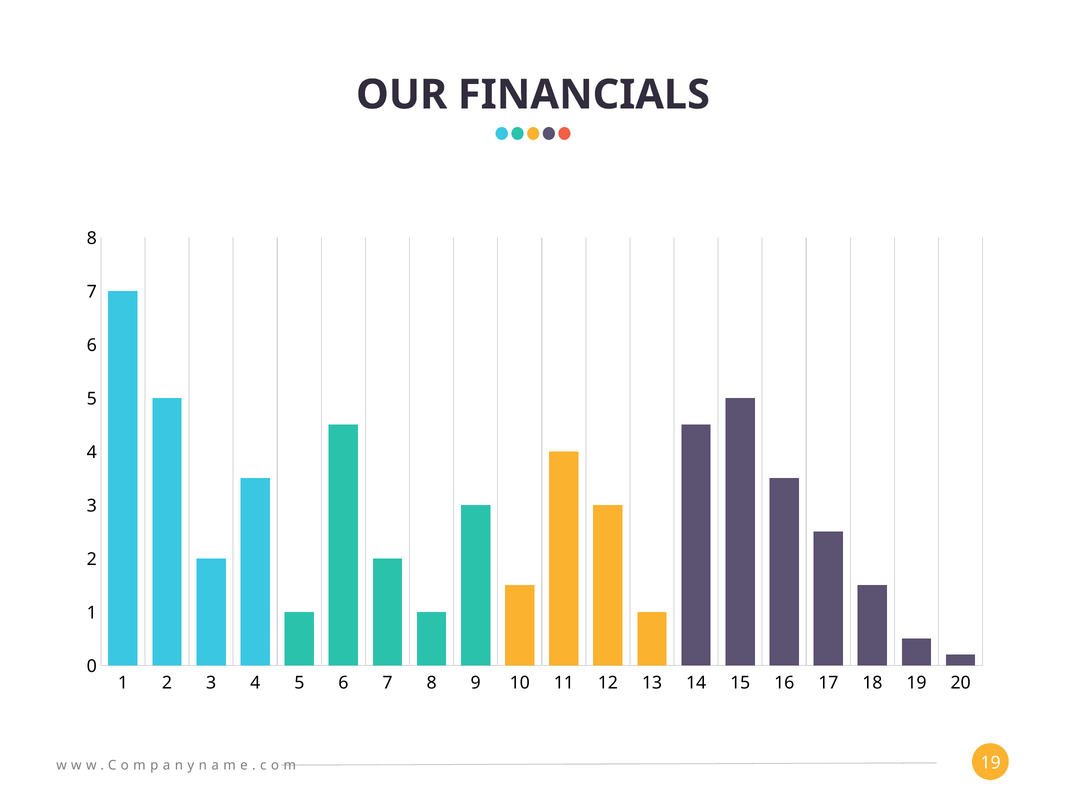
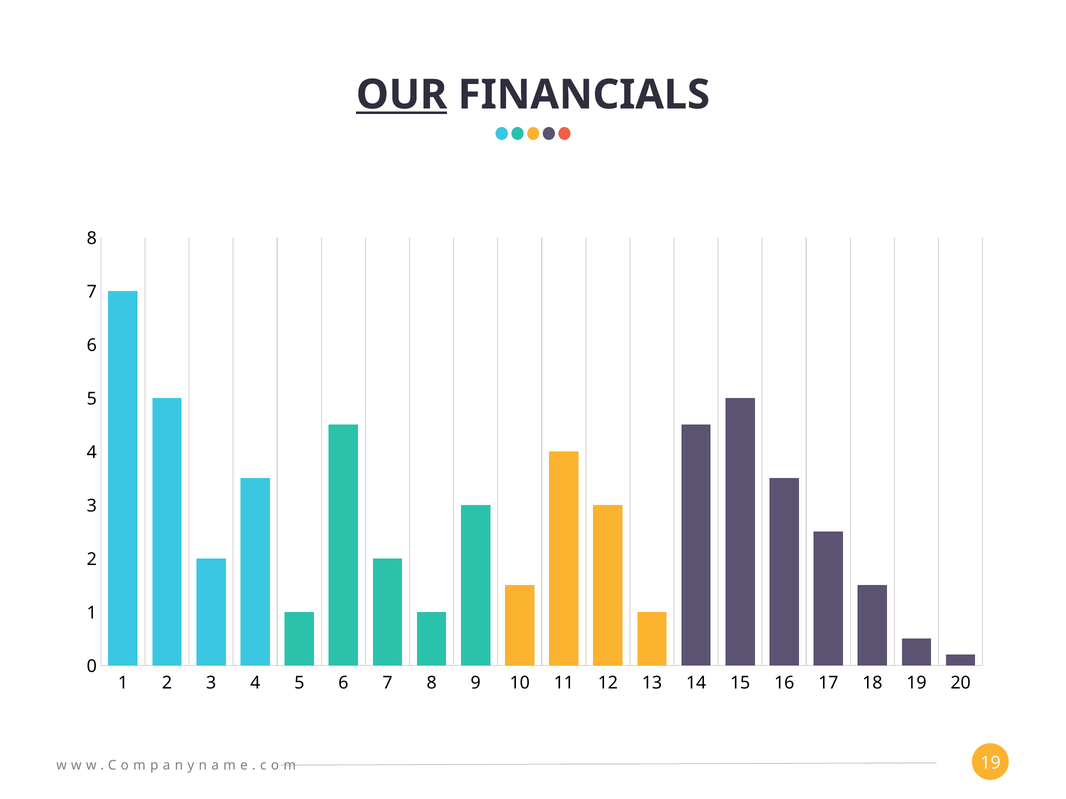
OUR underline: none -> present (402, 95)
